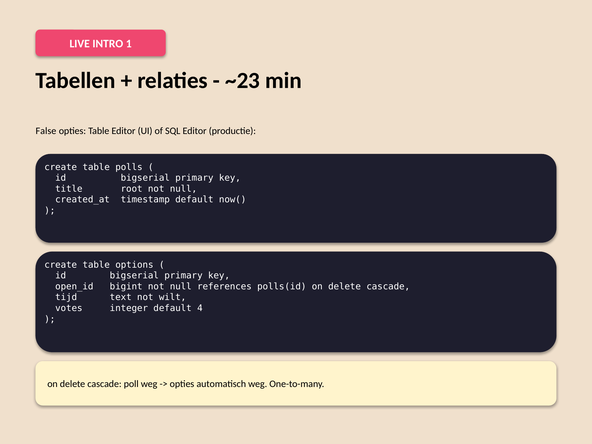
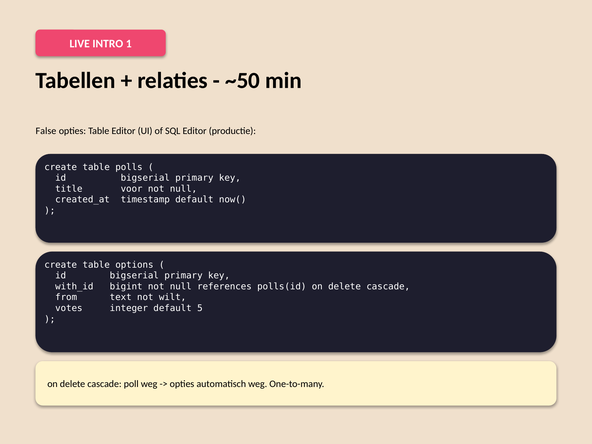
~23: ~23 -> ~50 (243, 81)
root: root -> voor (132, 189)
open_id: open_id -> with_id (74, 286)
tijd: tijd -> from (66, 297)
4: 4 -> 5 (200, 308)
